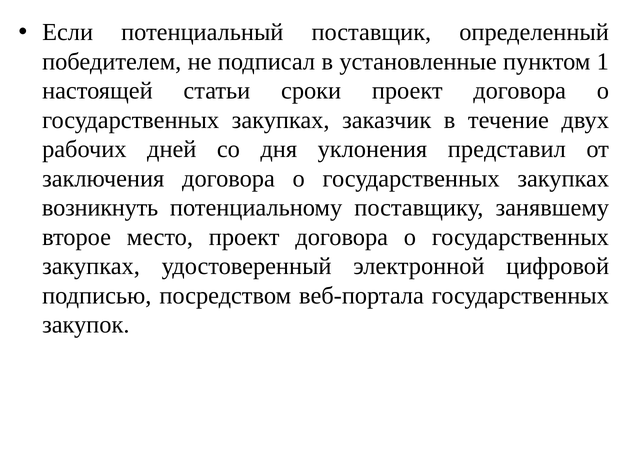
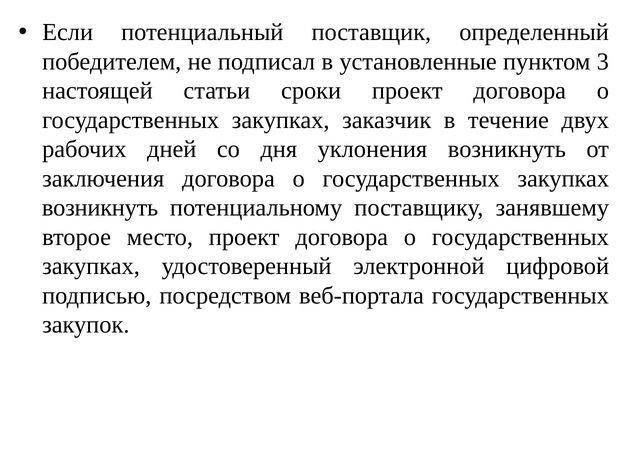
1: 1 -> 3 (603, 62)
уклонения представил: представил -> возникнуть (507, 149)
